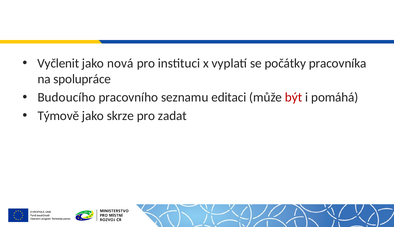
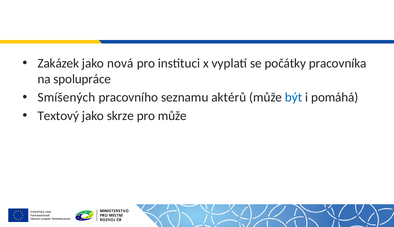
Vyčlenit: Vyčlenit -> Zakázek (58, 63)
Budoucího: Budoucího -> Smíšených (66, 97)
editaci: editaci -> aktérů (229, 97)
být colour: red -> blue (294, 97)
Týmově: Týmově -> Textový (58, 116)
pro zadat: zadat -> může (172, 116)
